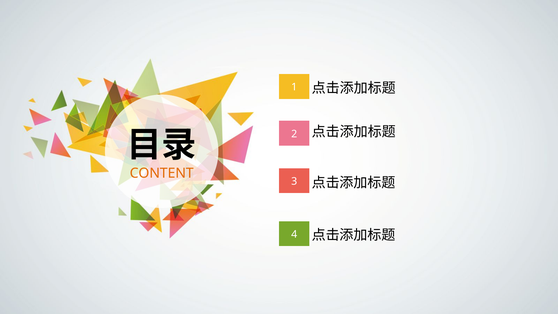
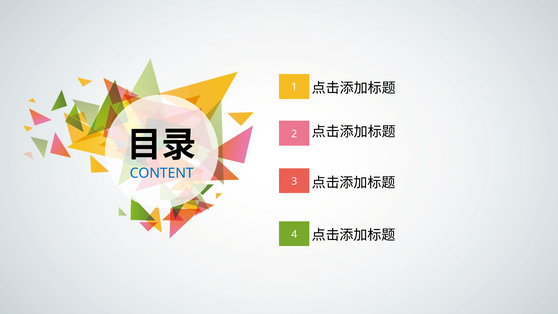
CONTENT colour: orange -> blue (162, 173)
